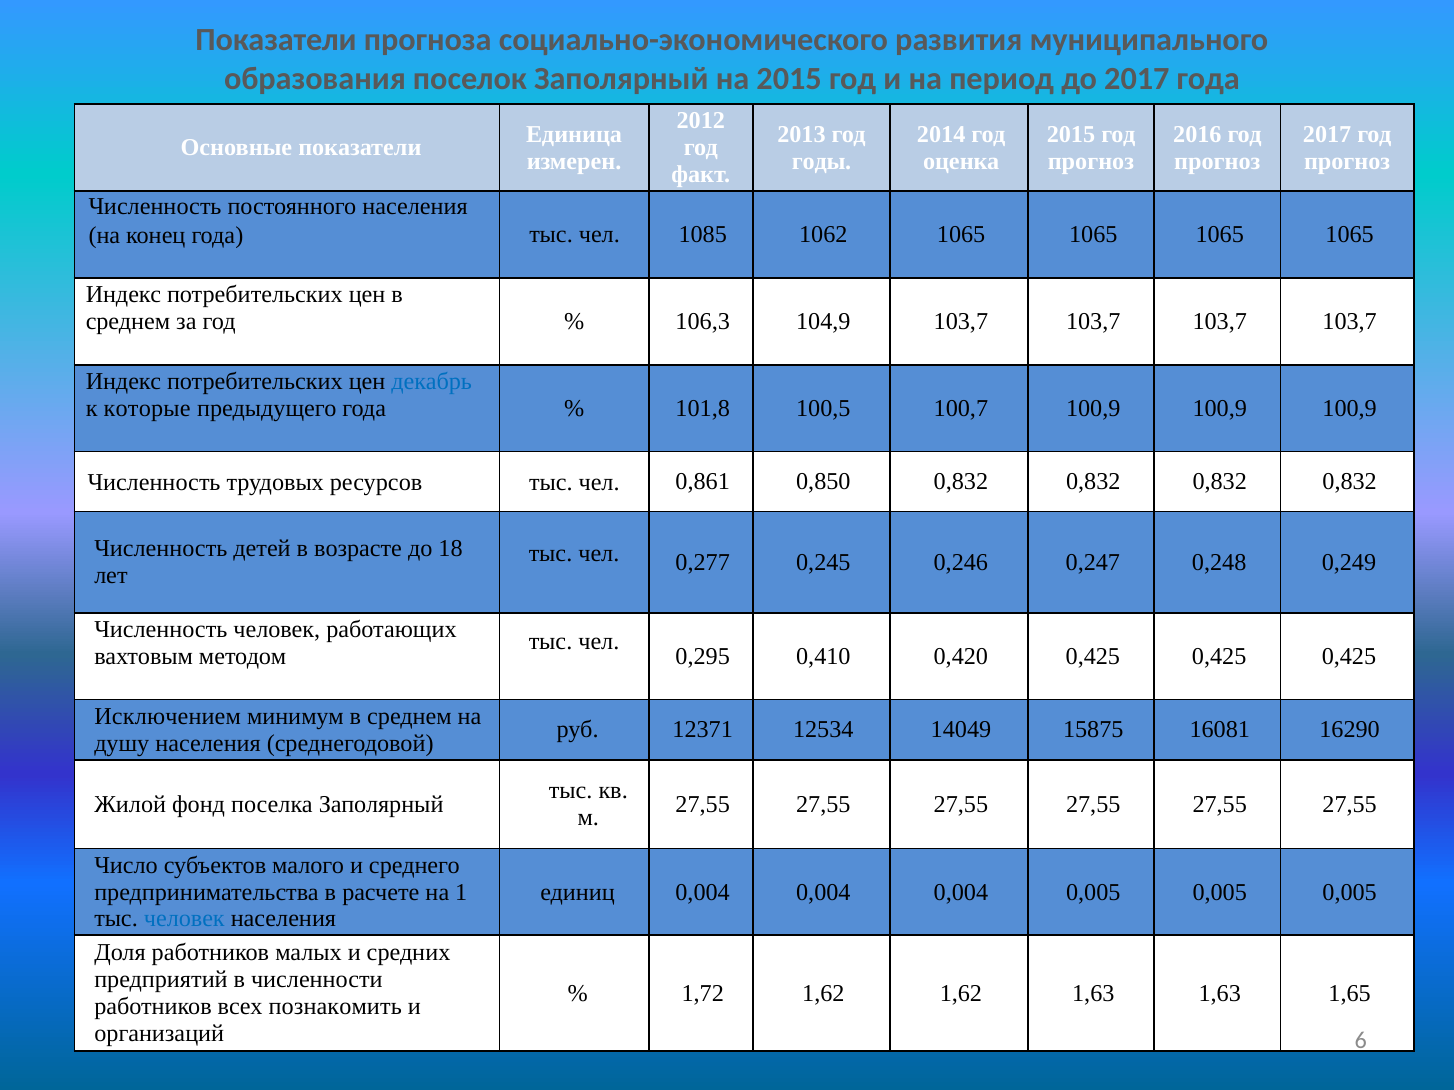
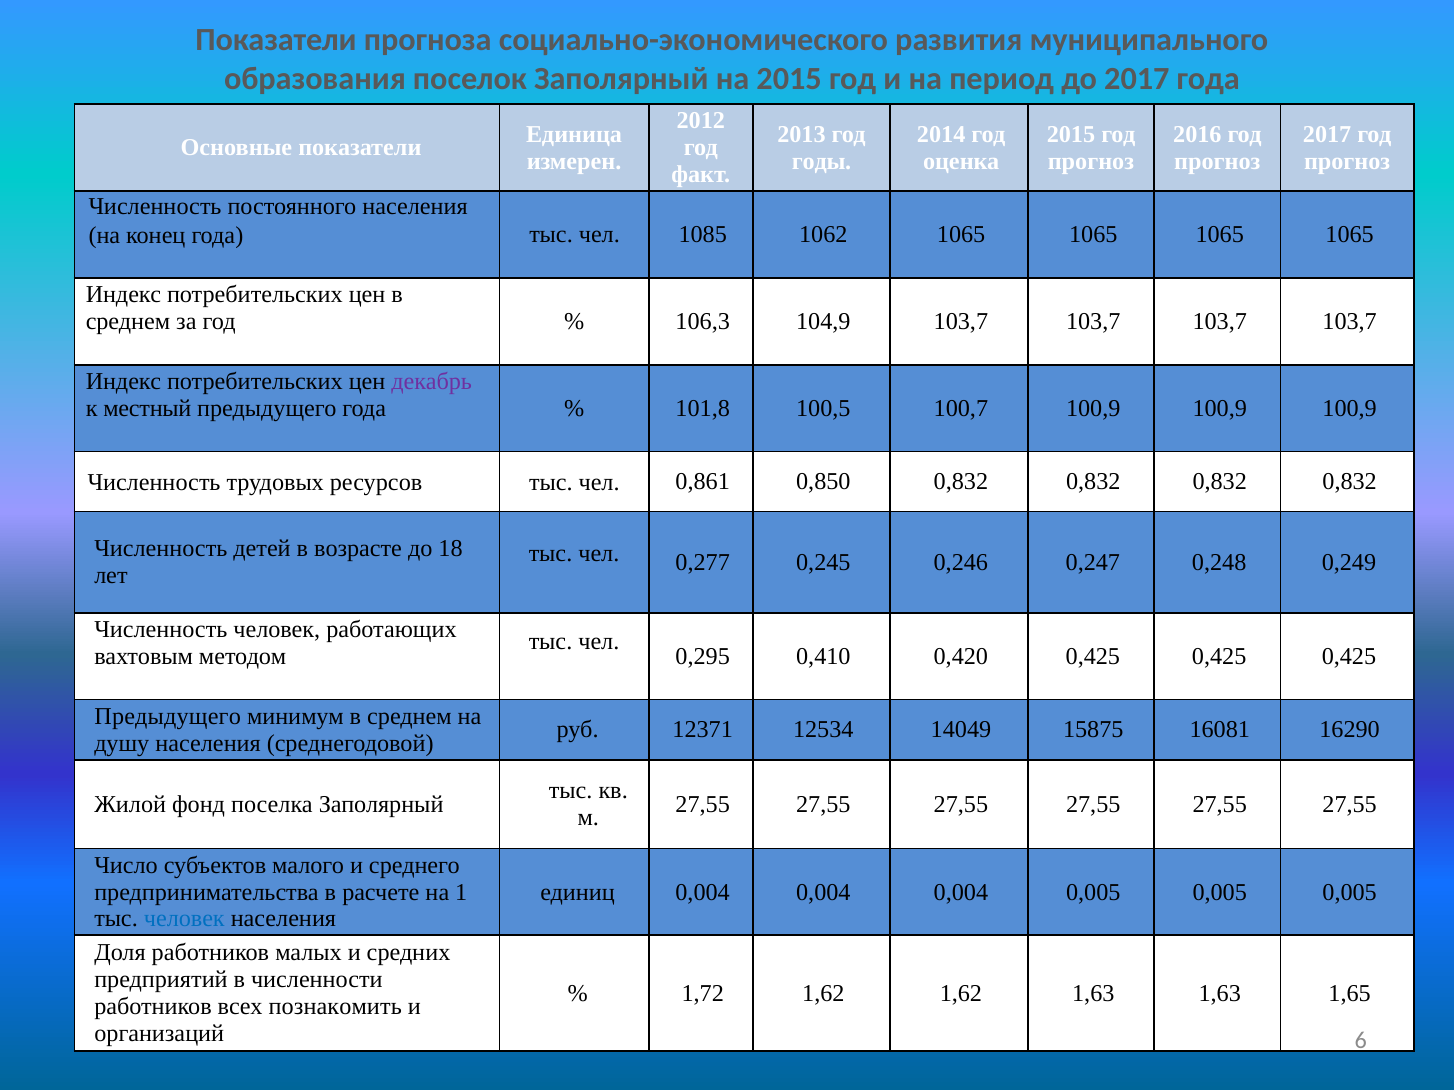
декабрь colour: blue -> purple (432, 382)
которые: которые -> местный (147, 408)
Исключением: Исключением -> Предыдущего (168, 717)
